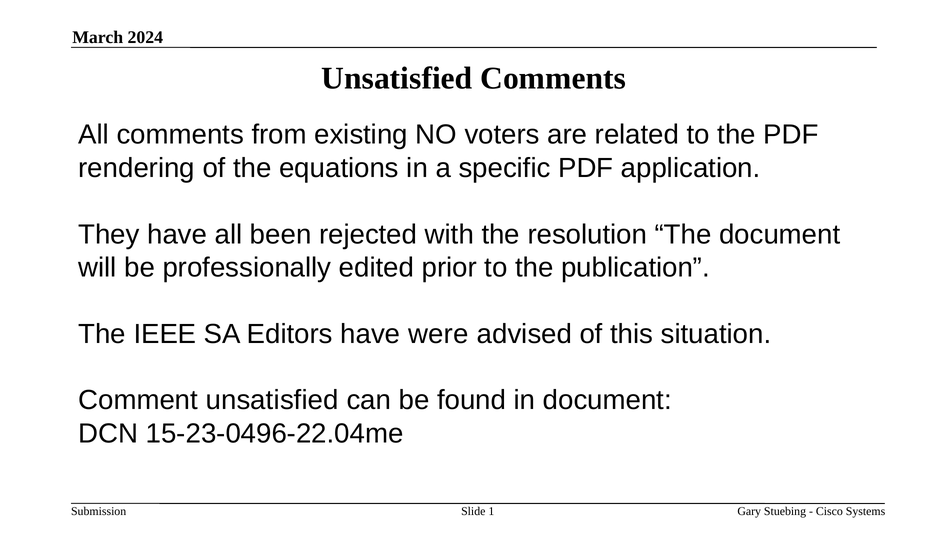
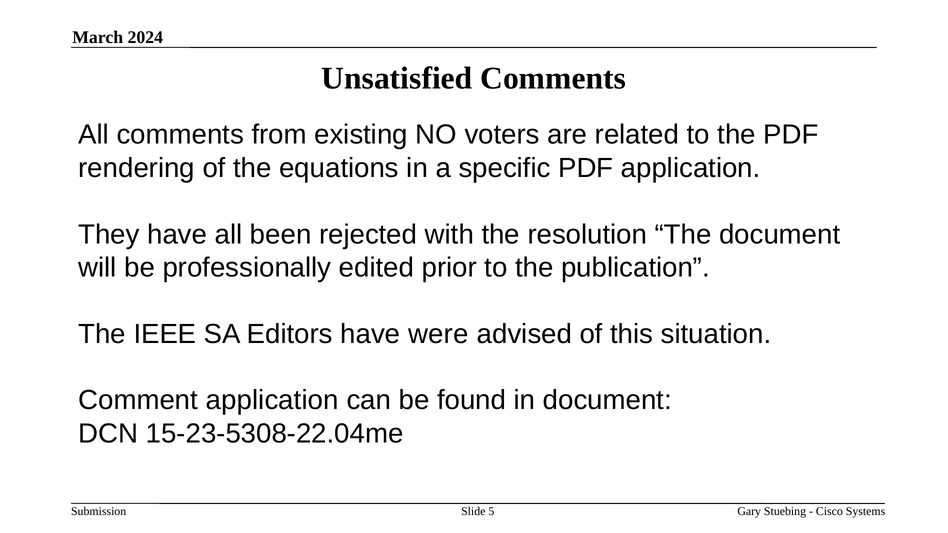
Comment unsatisfied: unsatisfied -> application (272, 401)
15-23-0496-22.04me: 15-23-0496-22.04me -> 15-23-5308-22.04me (275, 434)
1: 1 -> 5 (491, 511)
